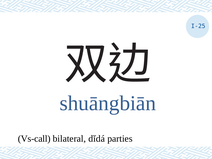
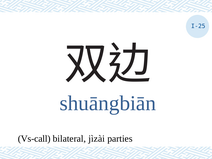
dǐdá: dǐdá -> jìzài (97, 139)
